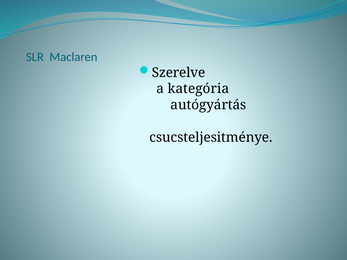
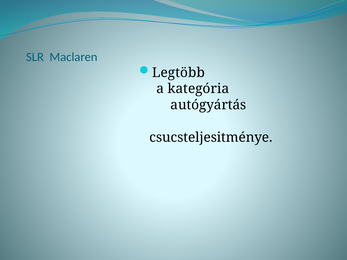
Szerelve: Szerelve -> Legtöbb (178, 73)
